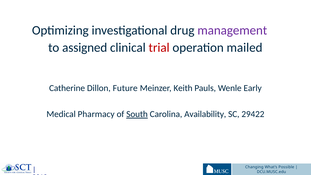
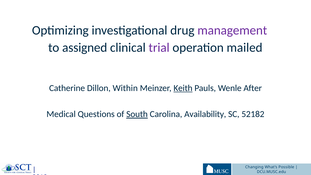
trial colour: red -> purple (159, 48)
Future: Future -> Within (125, 88)
Keith underline: none -> present (183, 88)
Early: Early -> After (253, 88)
Pharmacy: Pharmacy -> Questions (96, 114)
29422: 29422 -> 52182 (253, 114)
